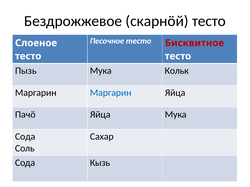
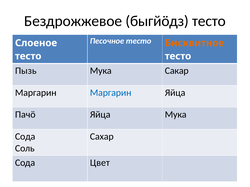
скарнöй: скарнöй -> быгйöдз (157, 21)
Бисквитное colour: red -> orange (194, 43)
Кольк: Кольк -> Сакар (177, 71)
Кызь: Кызь -> Цвет (100, 163)
